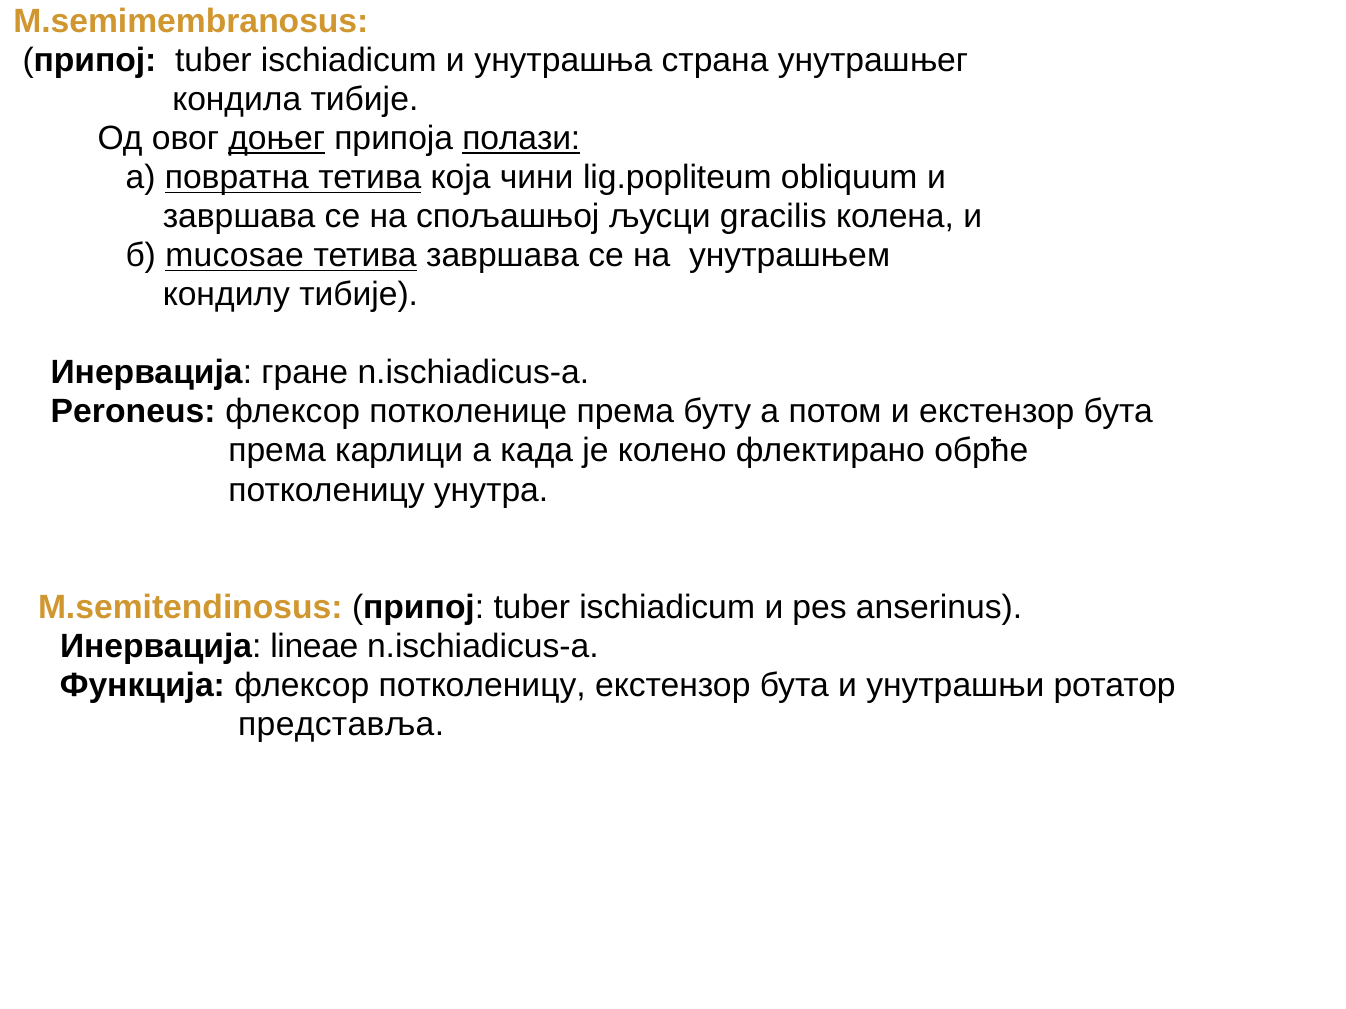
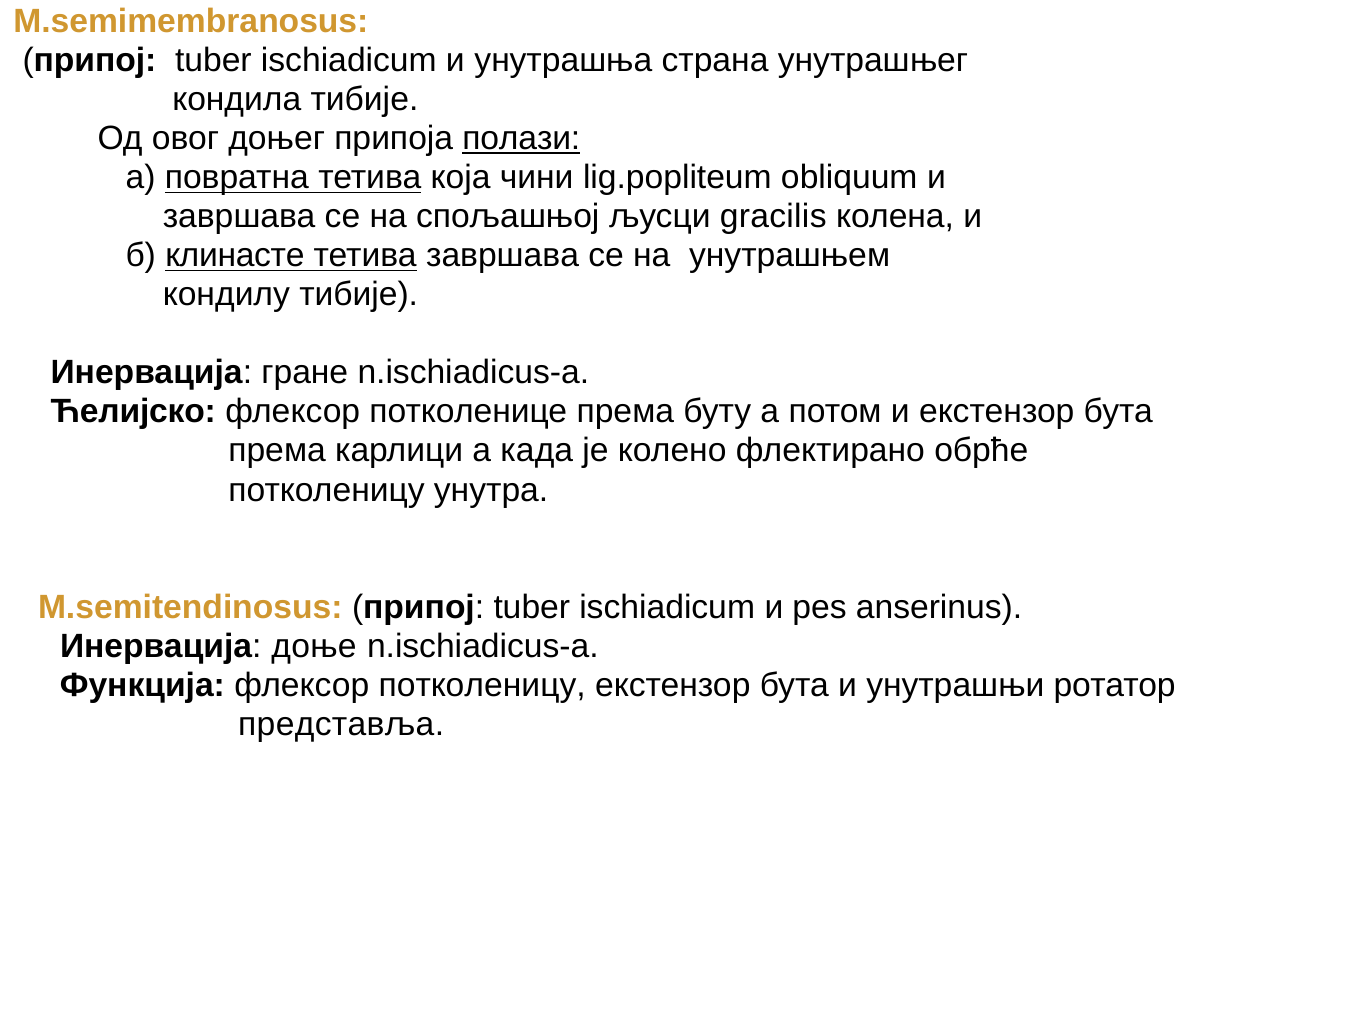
доњег underline: present -> none (277, 139)
mucosae: mucosae -> клинасте (235, 256)
Peroneus: Peroneus -> Ћелијско (133, 412)
lineae: lineae -> дoње (314, 646)
